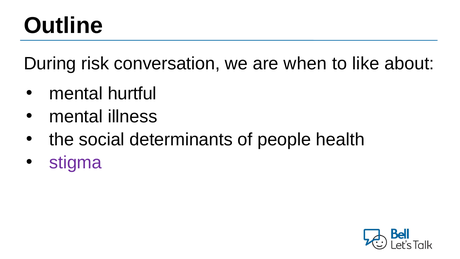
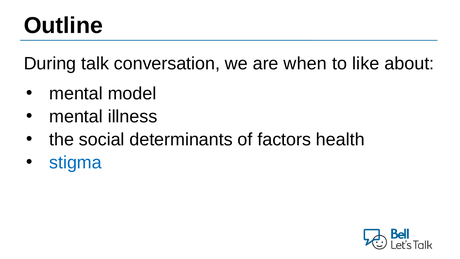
risk: risk -> talk (95, 64)
hurtful: hurtful -> model (132, 94)
people: people -> factors (284, 140)
stigma colour: purple -> blue (76, 163)
